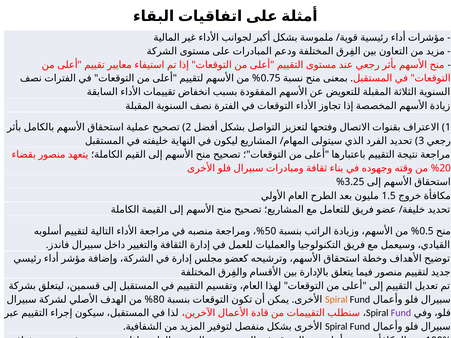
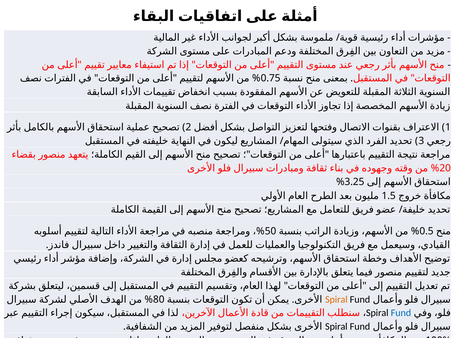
Fund colour: purple -> blue (401, 313)
